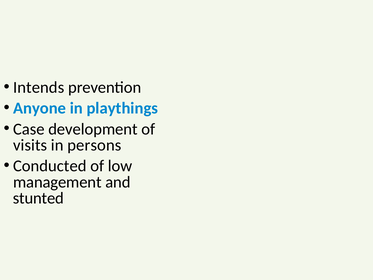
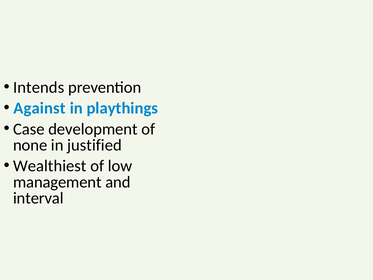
Anyone: Anyone -> Against (39, 108)
visits: visits -> none (30, 145)
persons: persons -> justified (94, 145)
Conducted: Conducted -> Wealthiest (50, 166)
stunted: stunted -> interval (38, 198)
